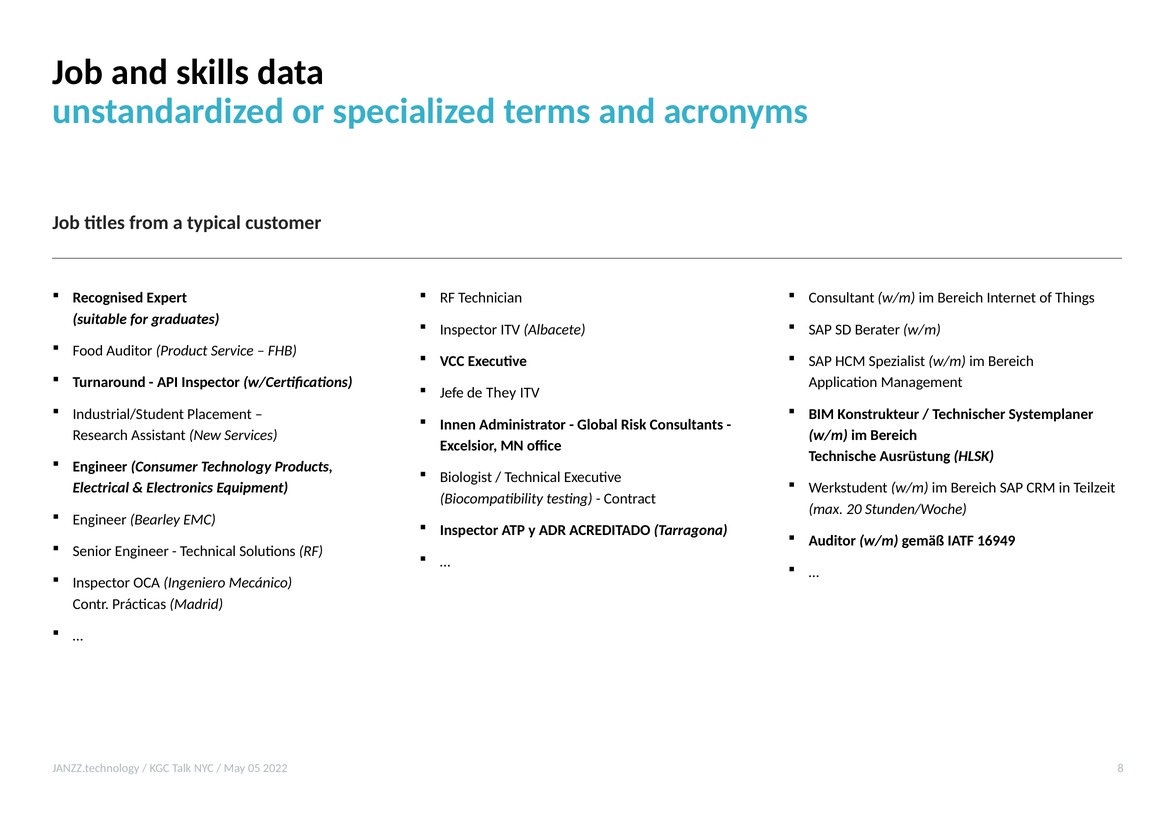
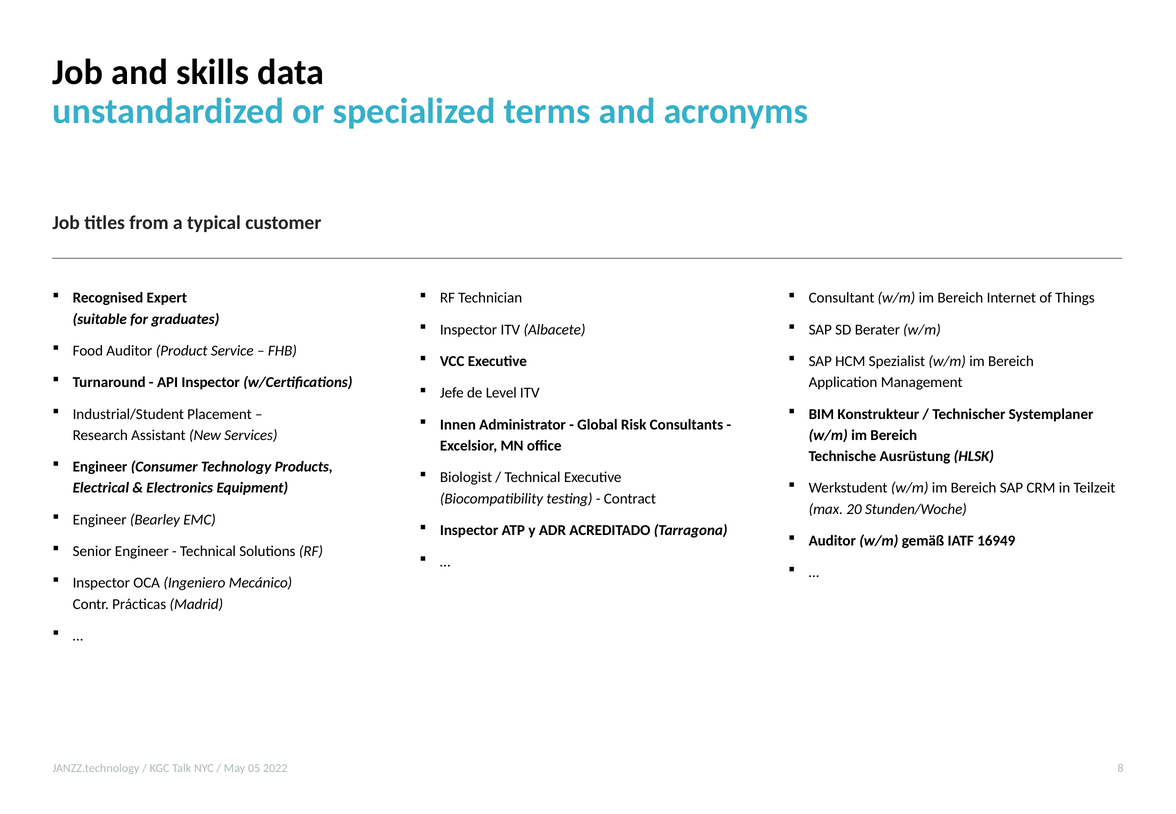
They: They -> Level (501, 393)
